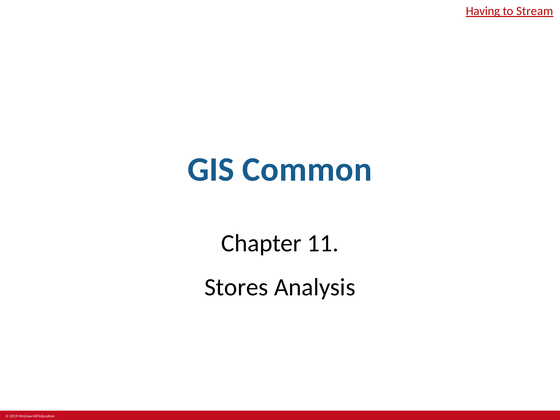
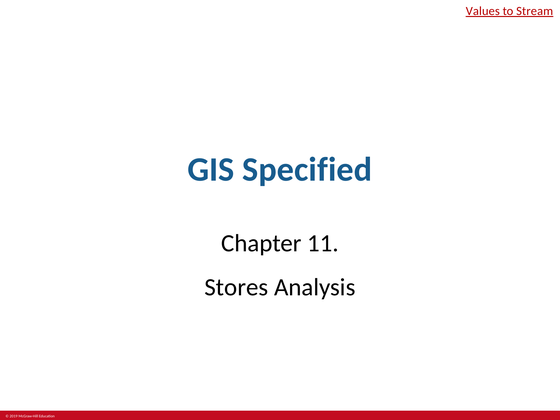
Having: Having -> Values (483, 11)
Common: Common -> Specified (307, 169)
